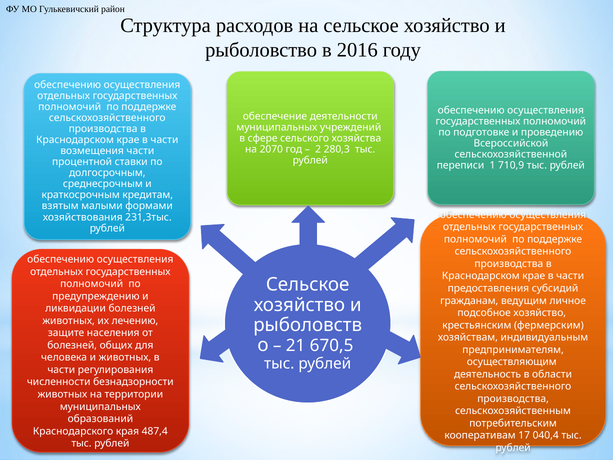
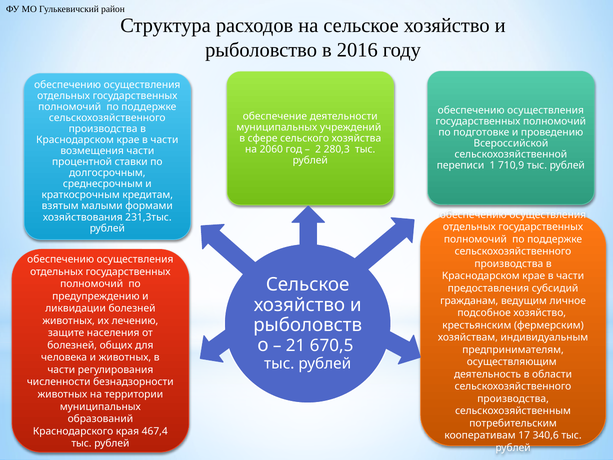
2070: 2070 -> 2060 (271, 149)
487,4: 487,4 -> 467,4 (155, 431)
040,4: 040,4 -> 340,6 (546, 435)
